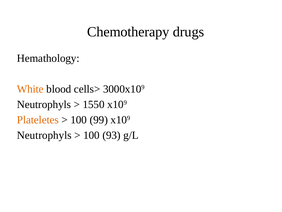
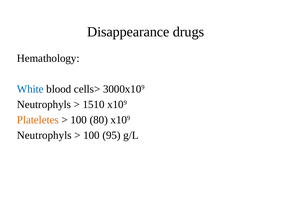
Chemotherapy: Chemotherapy -> Disappearance (128, 32)
White colour: orange -> blue (30, 89)
1550: 1550 -> 1510 (94, 104)
99: 99 -> 80 (99, 120)
93: 93 -> 95 (112, 135)
